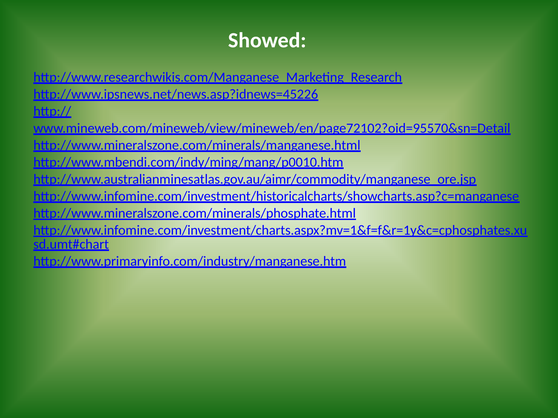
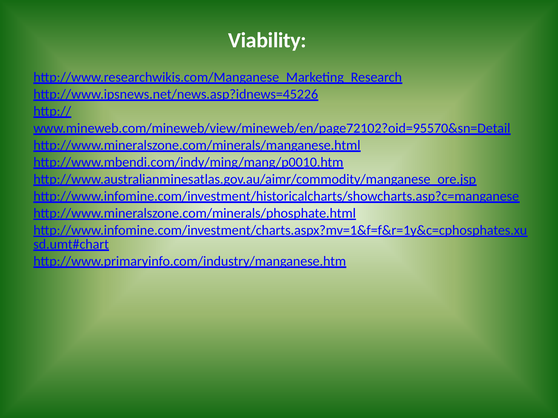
Showed: Showed -> Viability (267, 41)
